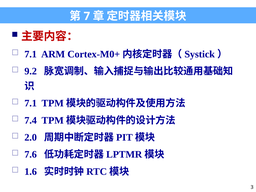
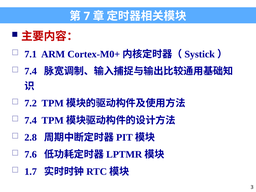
9.2: 9.2 -> 7.4 (31, 71)
7.1: 7.1 -> 7.2 (31, 103)
2.0: 2.0 -> 2.8 (31, 137)
1.6: 1.6 -> 1.7 (31, 172)
